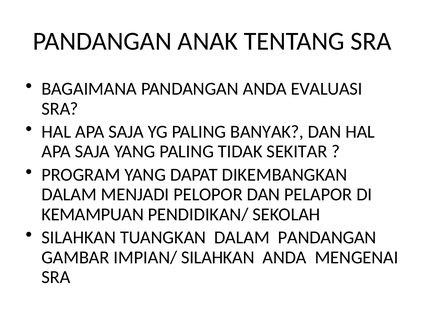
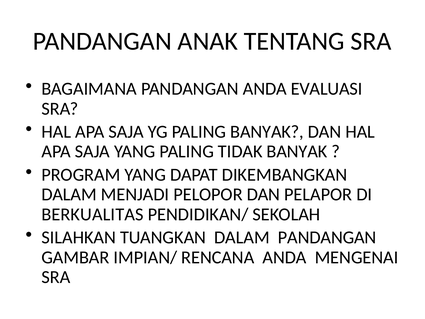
TIDAK SEKITAR: SEKITAR -> BANYAK (297, 151)
KEMAMPUAN: KEMAMPUAN -> BERKUALITAS (92, 214)
IMPIAN/ SILAHKAN: SILAHKAN -> RENCANA (218, 257)
